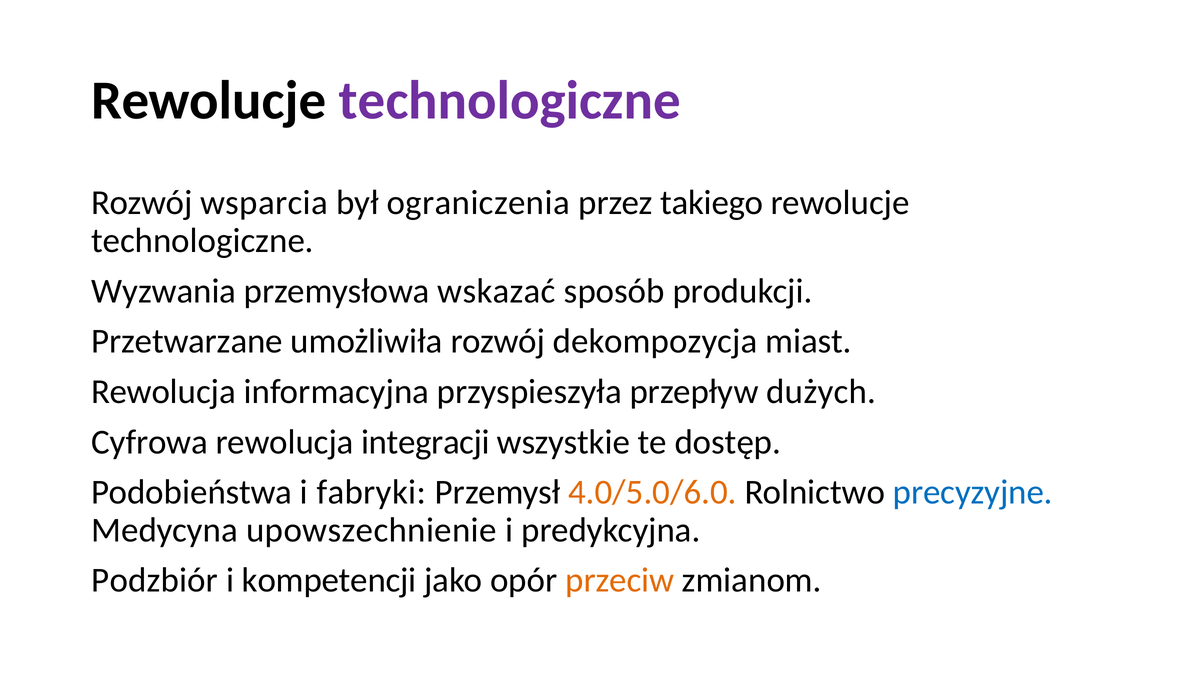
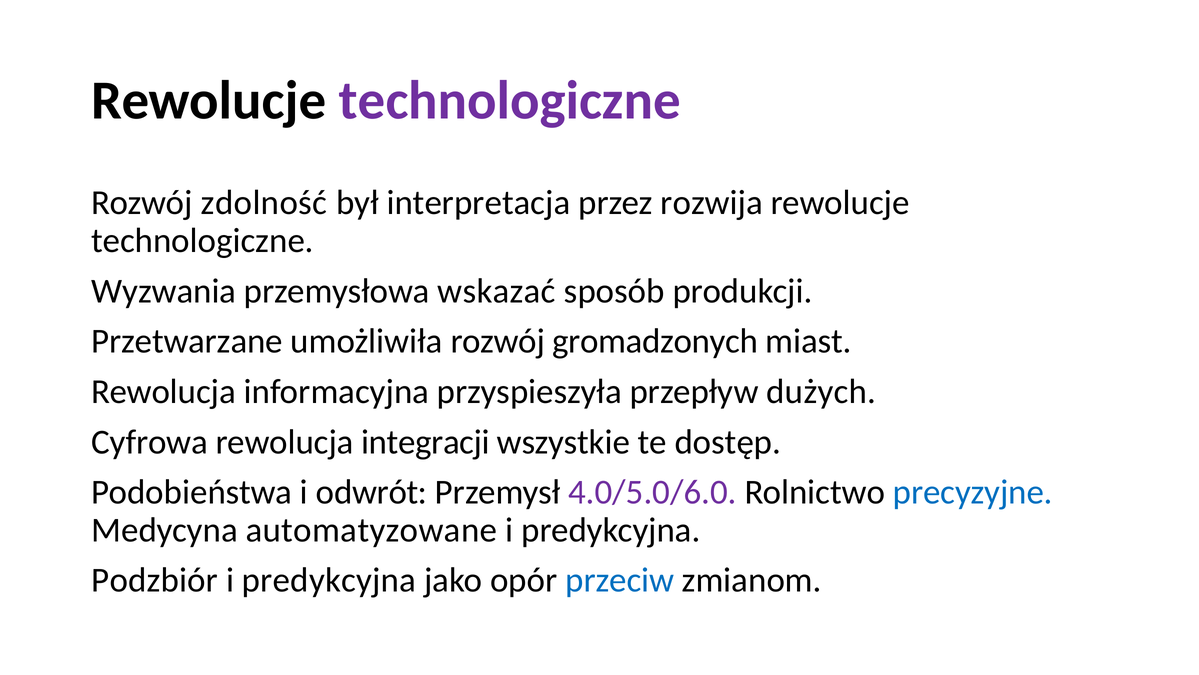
wsparcia: wsparcia -> zdolność (264, 203)
ograniczenia: ograniczenia -> interpretacja (478, 203)
takiego: takiego -> rozwija (712, 203)
dekompozycja: dekompozycja -> gromadzonych (655, 341)
fabryki: fabryki -> odwrót (372, 492)
4.0/5.0/6.0 colour: orange -> purple (652, 492)
upowszechnienie: upowszechnienie -> automatyzowane (371, 530)
kompetencji: kompetencji -> predykcyjna (329, 580)
przeciw colour: orange -> blue (620, 580)
